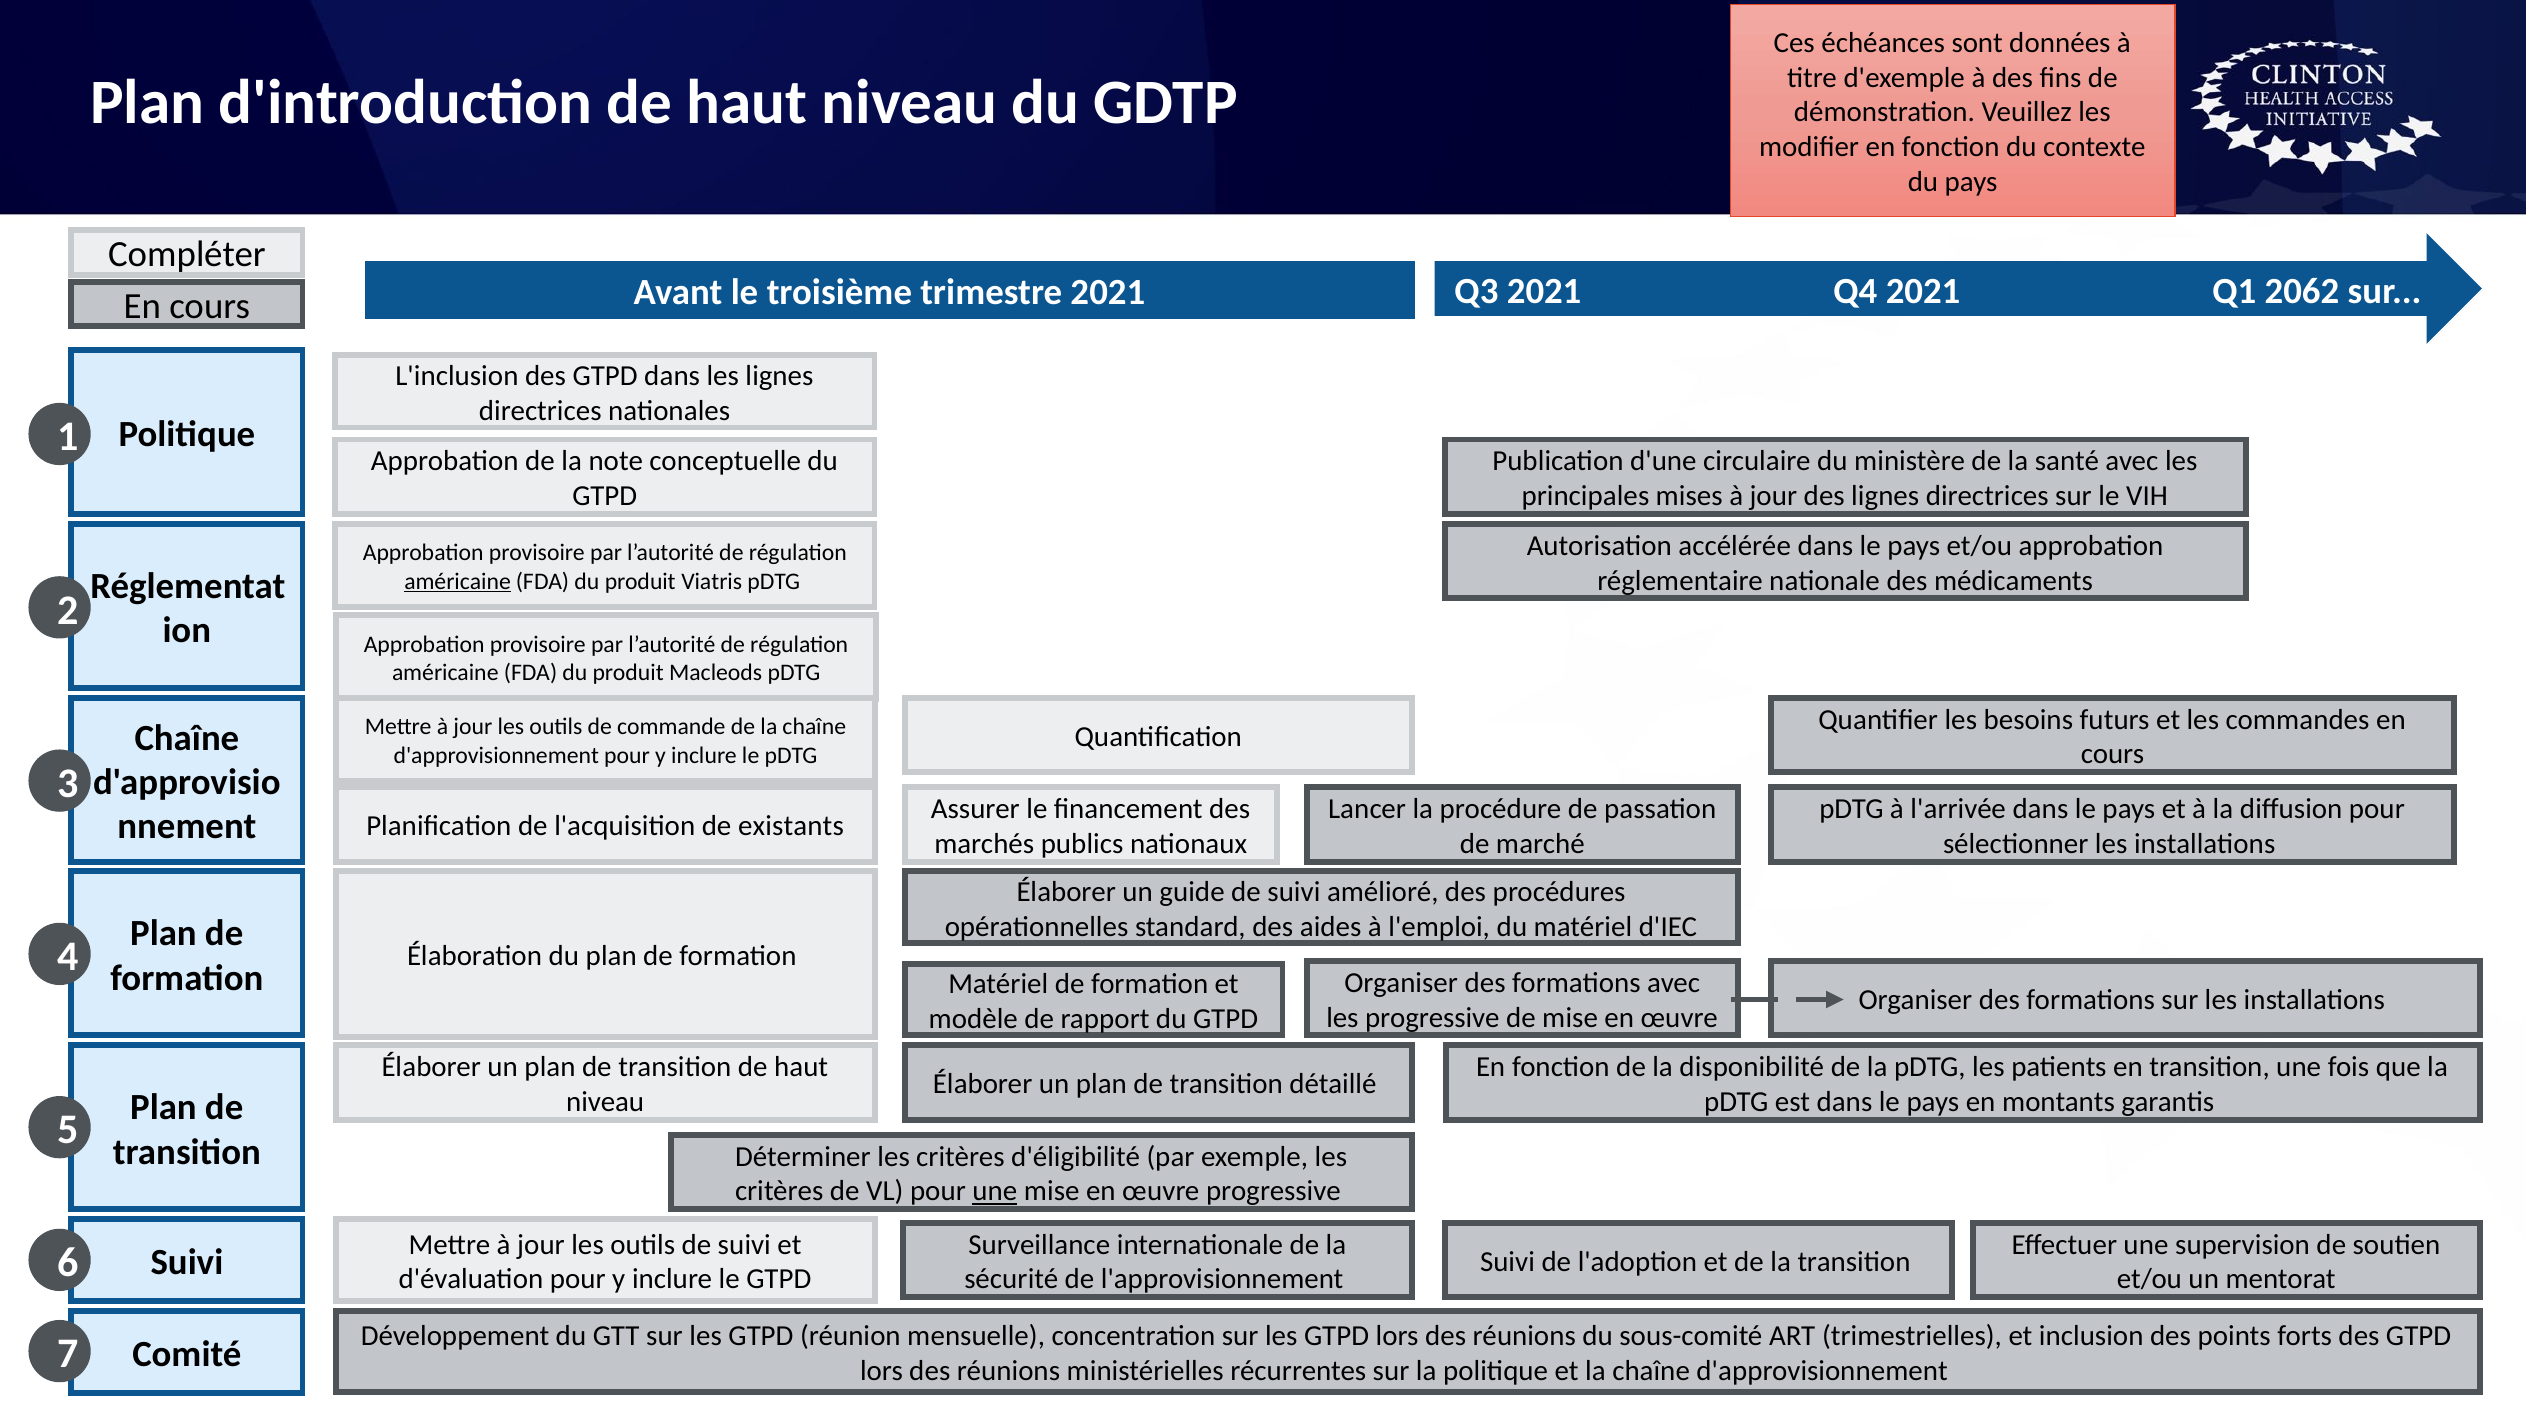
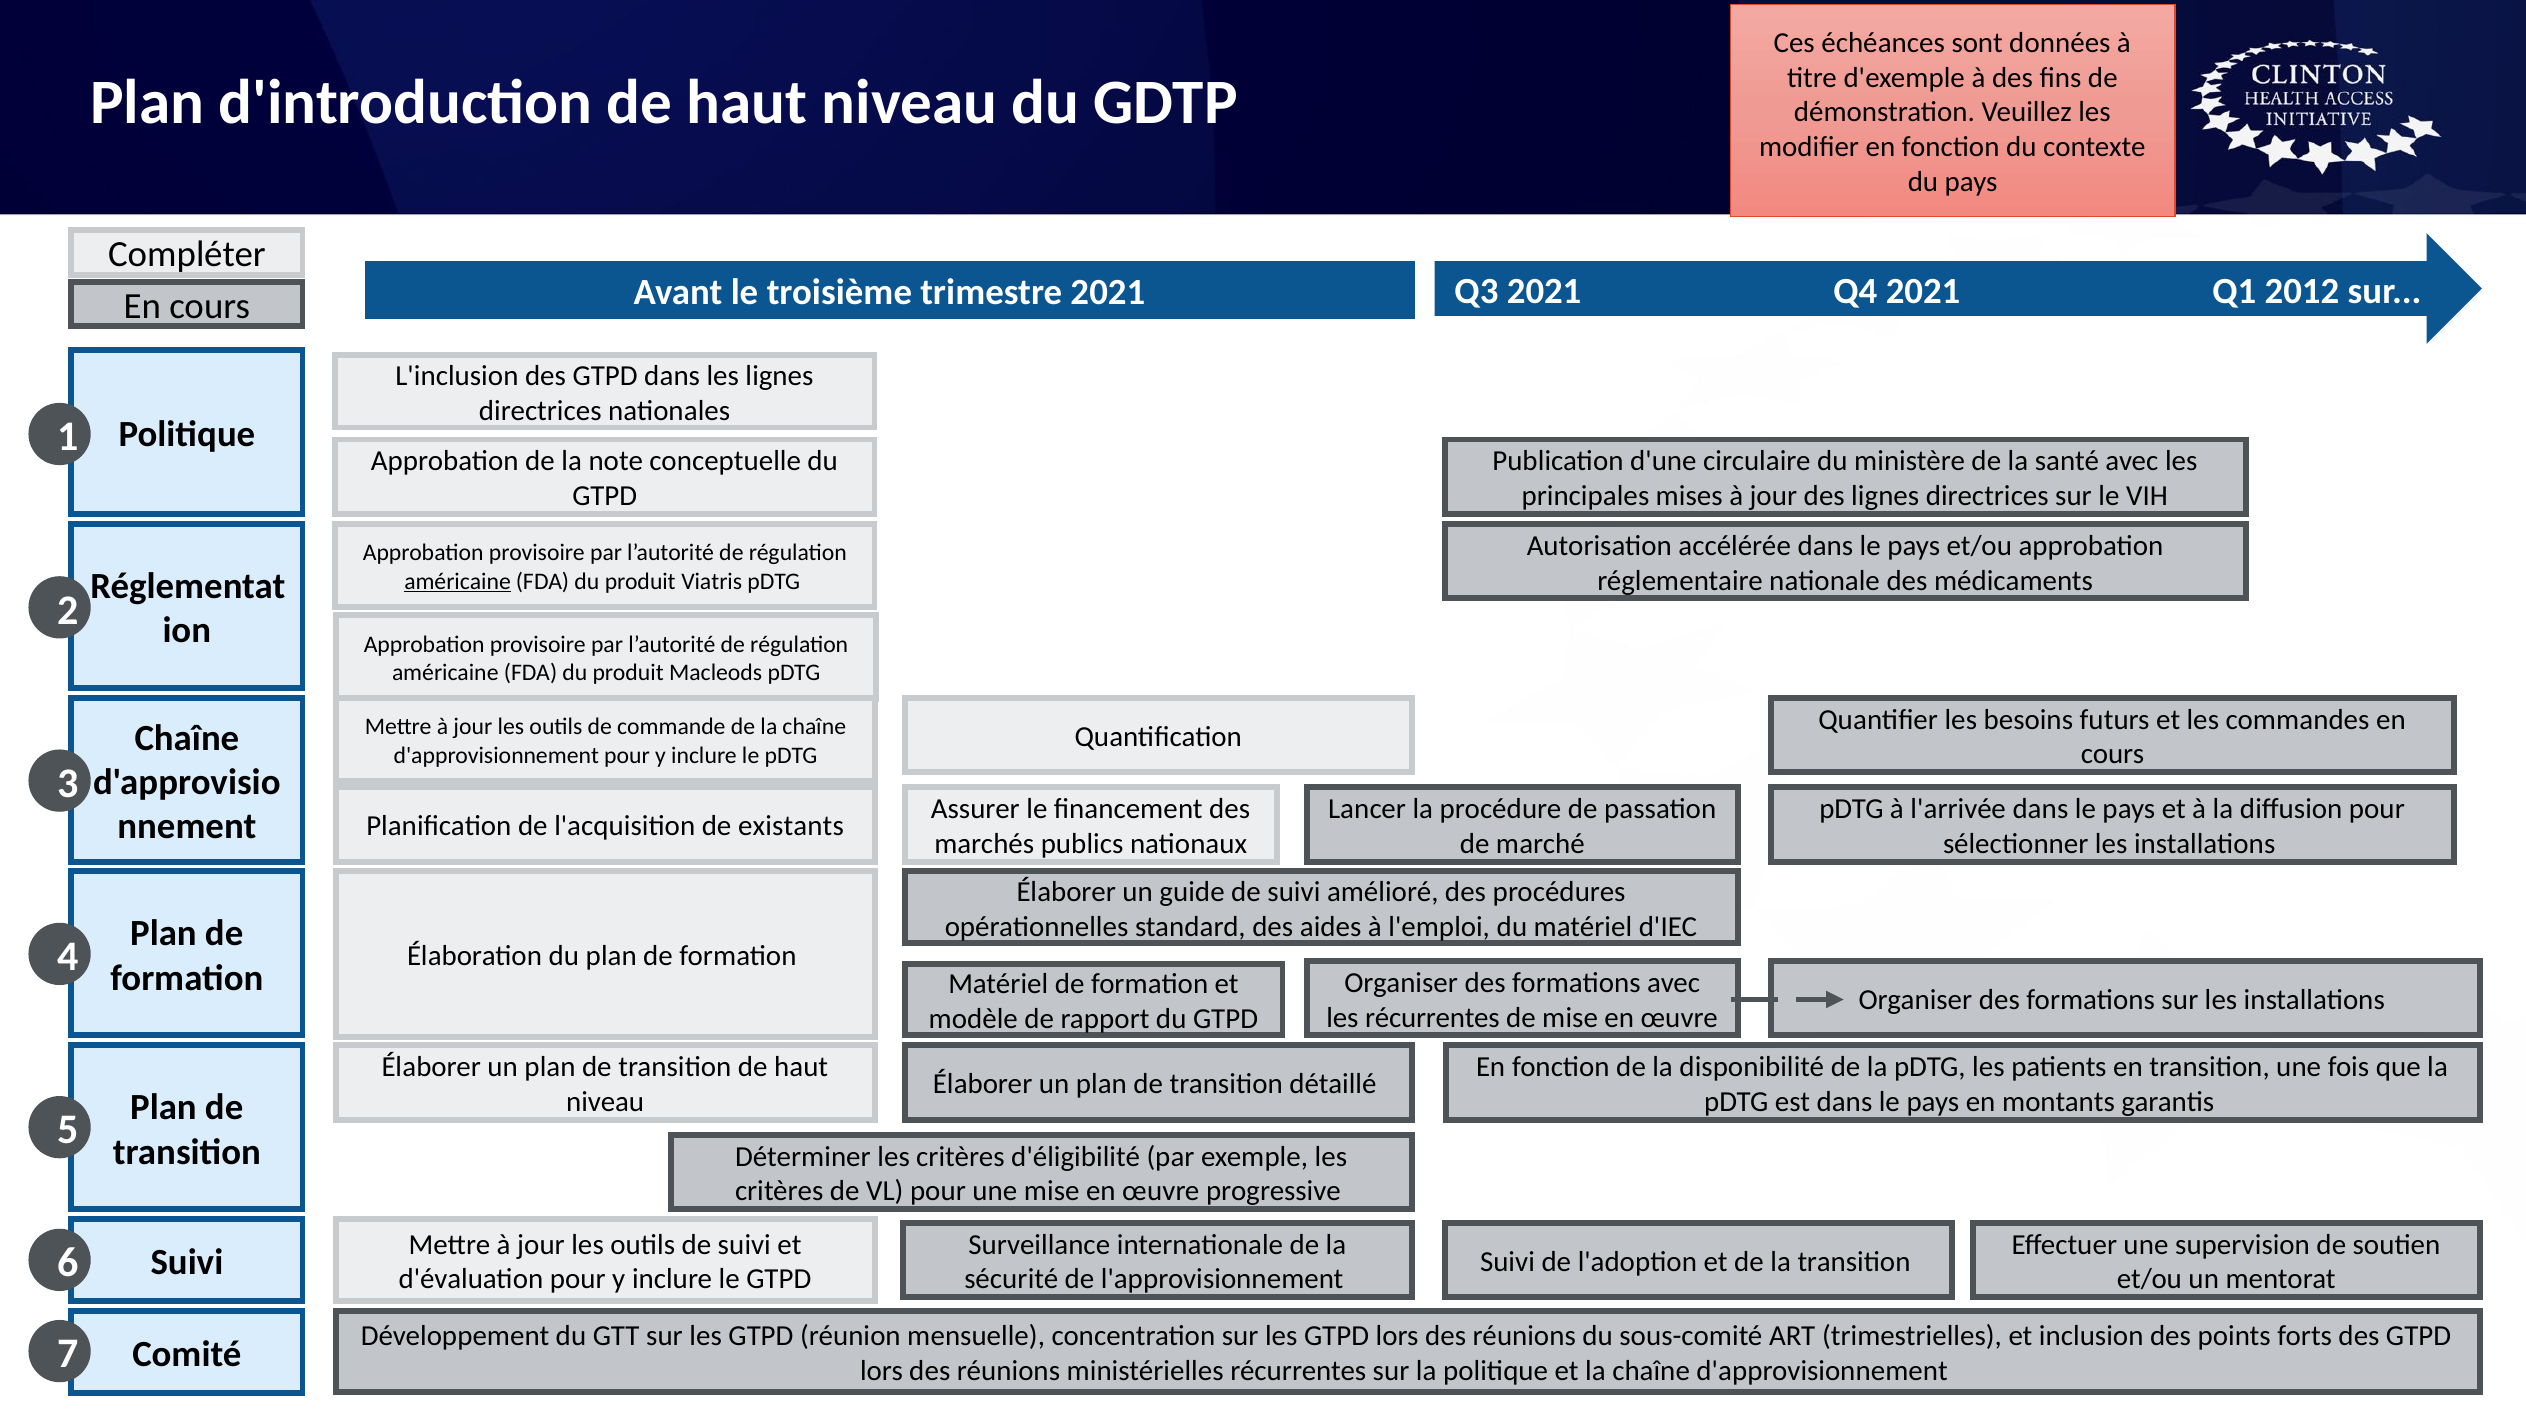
2062: 2062 -> 2012 (2302, 291)
les progressive: progressive -> récurrentes (1432, 1017)
une underline: present -> none (995, 1191)
